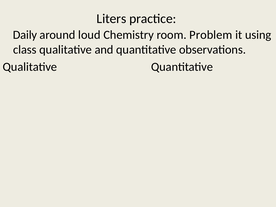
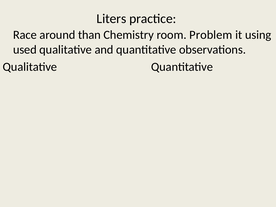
Daily: Daily -> Race (25, 35)
loud: loud -> than (89, 35)
class: class -> used (25, 50)
